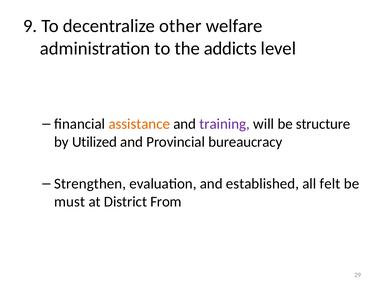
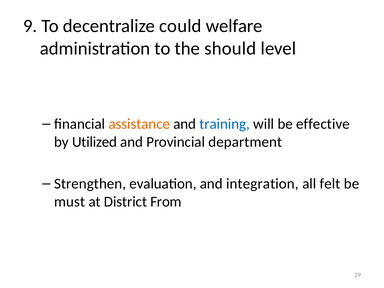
other: other -> could (180, 26)
addicts: addicts -> should (230, 48)
training colour: purple -> blue (225, 124)
structure: structure -> effective (323, 124)
bureaucracy: bureaucracy -> department (245, 142)
established: established -> integration (262, 184)
